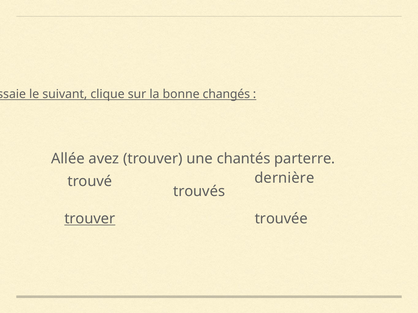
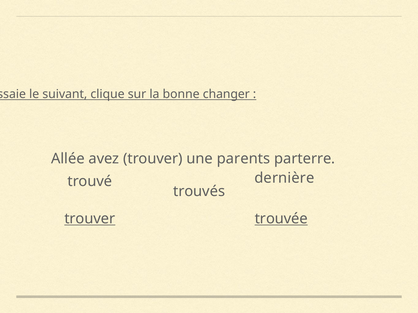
changés: changés -> changer (226, 94)
chantés: chantés -> parents (244, 159)
trouvée underline: none -> present (281, 219)
